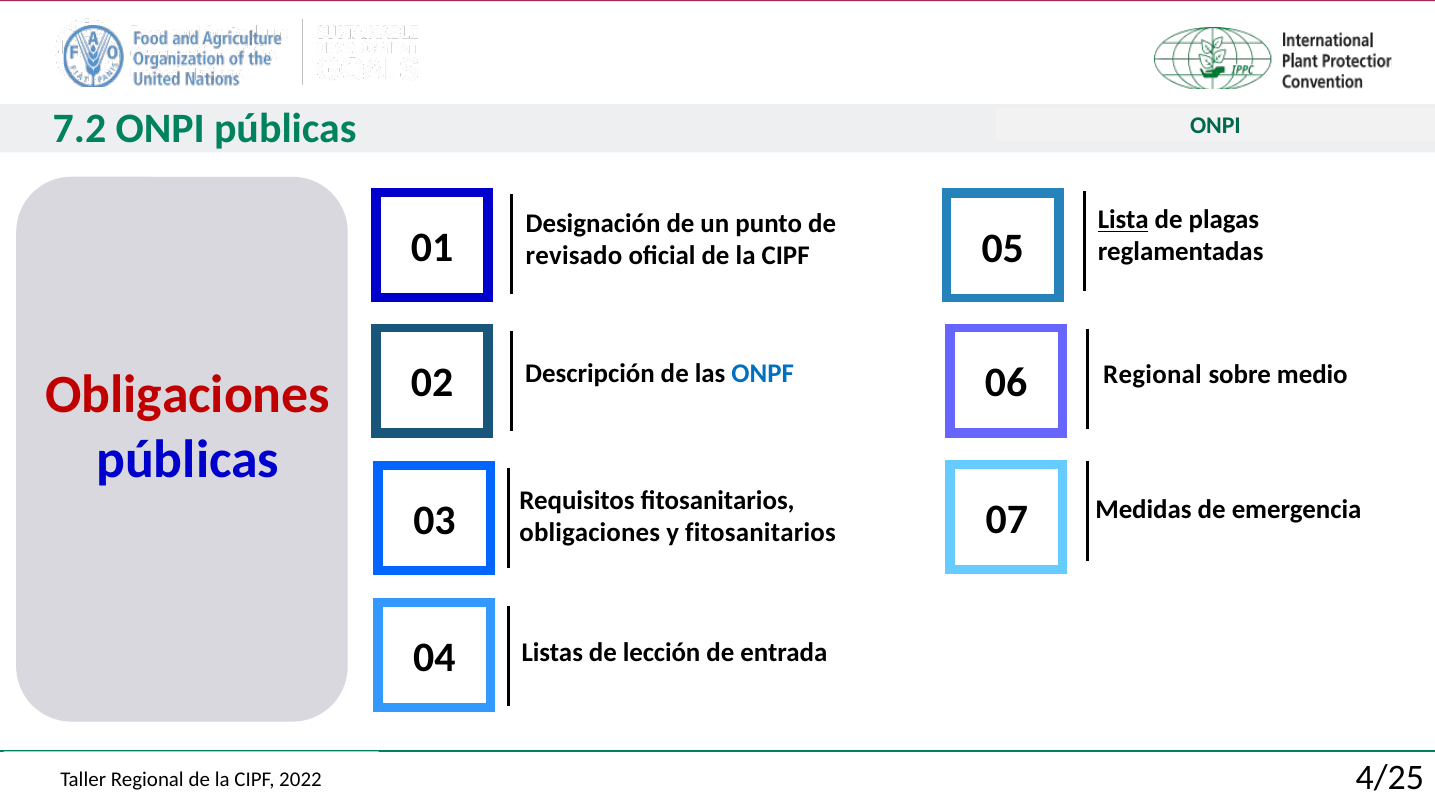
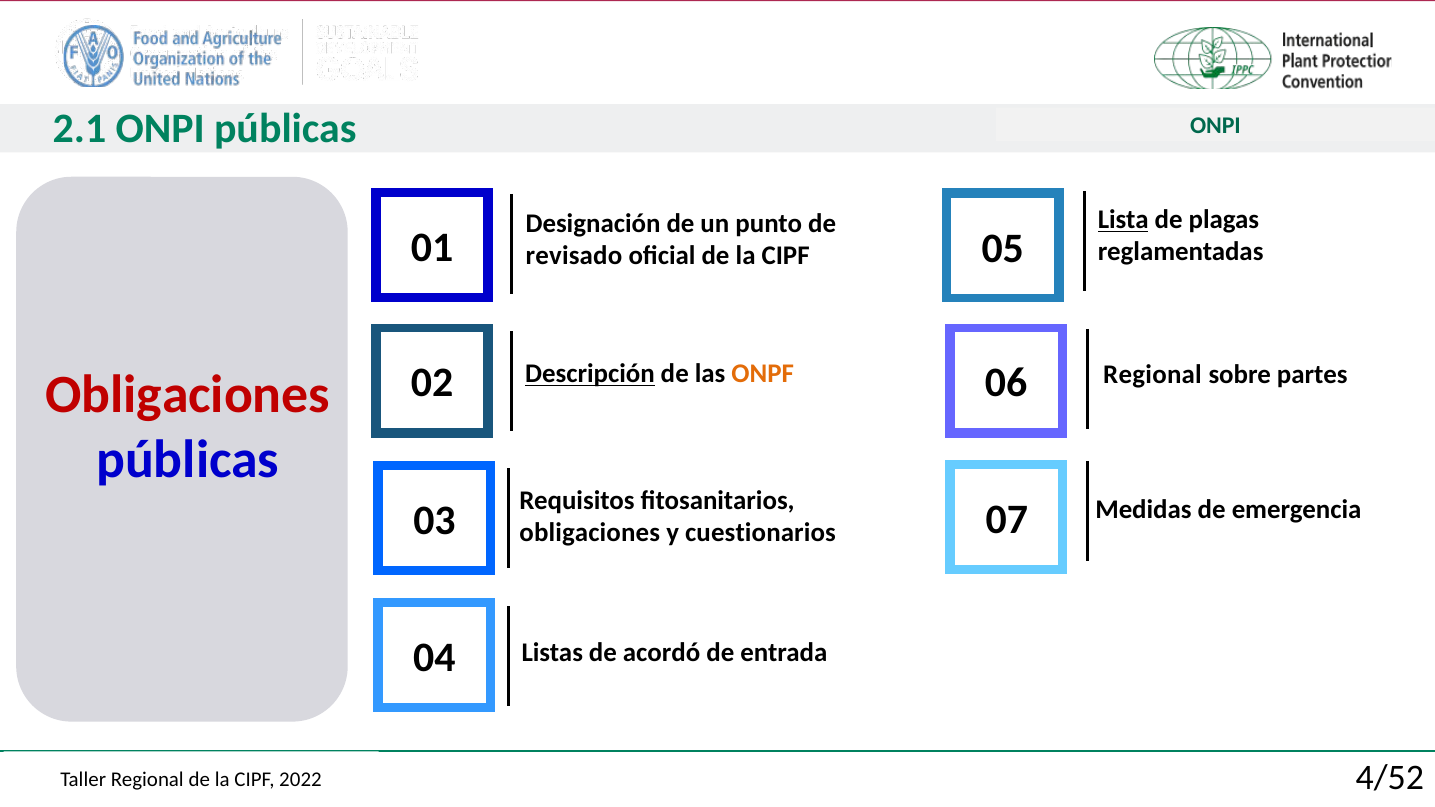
7.2: 7.2 -> 2.1 (79, 128)
Descripción underline: none -> present (590, 374)
ONPF colour: blue -> orange (763, 374)
medio: medio -> partes (1312, 374)
y fitosanitarios: fitosanitarios -> cuestionarios (760, 533)
lección: lección -> acordó (662, 653)
4/25: 4/25 -> 4/52 (1390, 778)
